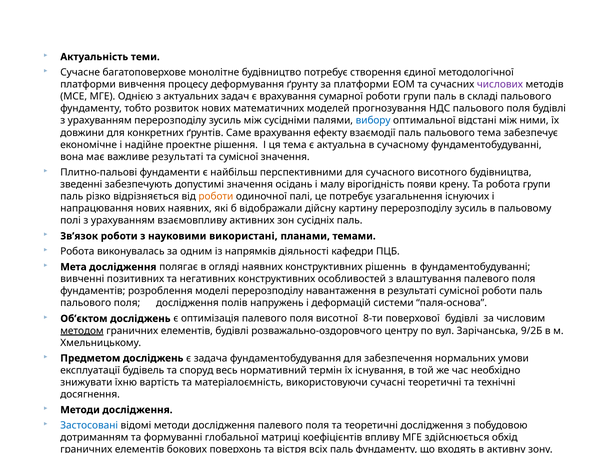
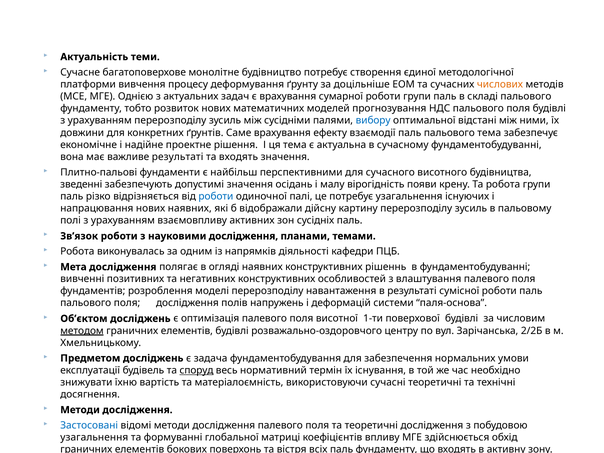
за платформи: платформи -> доцільніше (362, 84)
числових colour: purple -> orange (500, 84)
та сумісної: сумісної -> входять (238, 157)
роботи colour: orange -> blue (216, 196)
науковими використані: використані -> дослідження (243, 236)
8-ти: 8-ти -> 1-ти (373, 319)
9/2Б: 9/2Б -> 2/2Б (532, 331)
споруд underline: none -> present (197, 370)
дотриманням: дотриманням -> узагальнення (94, 437)
